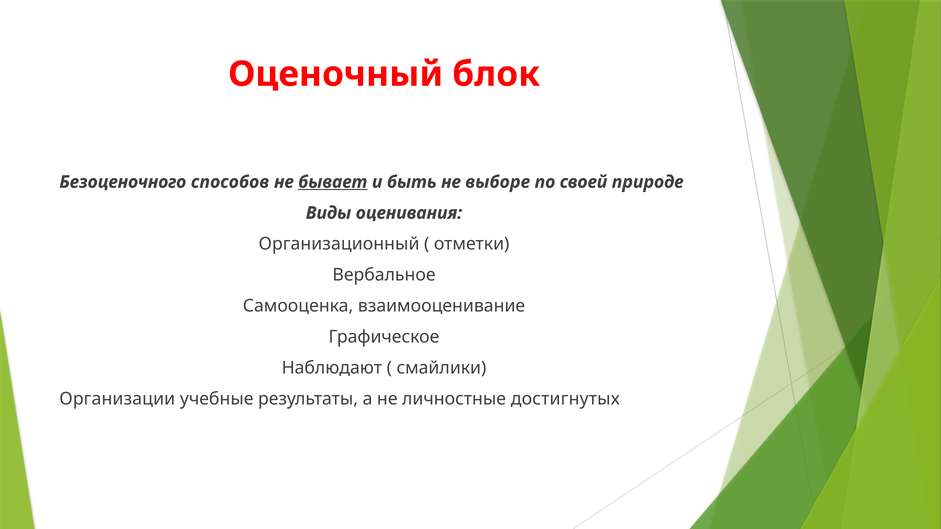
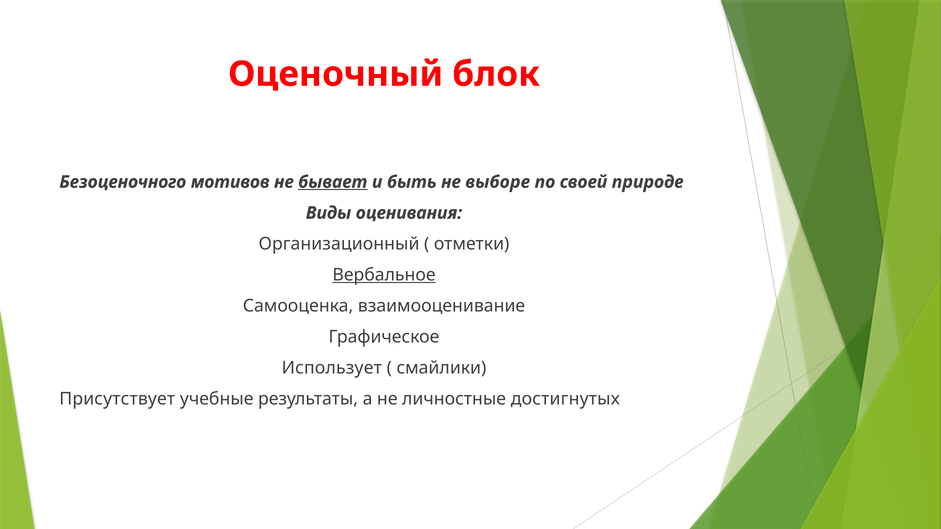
способов: способов -> мотивов (230, 182)
Вербальное underline: none -> present (384, 275)
Наблюдают: Наблюдают -> Использует (332, 368)
Организации: Организации -> Присутствует (117, 399)
